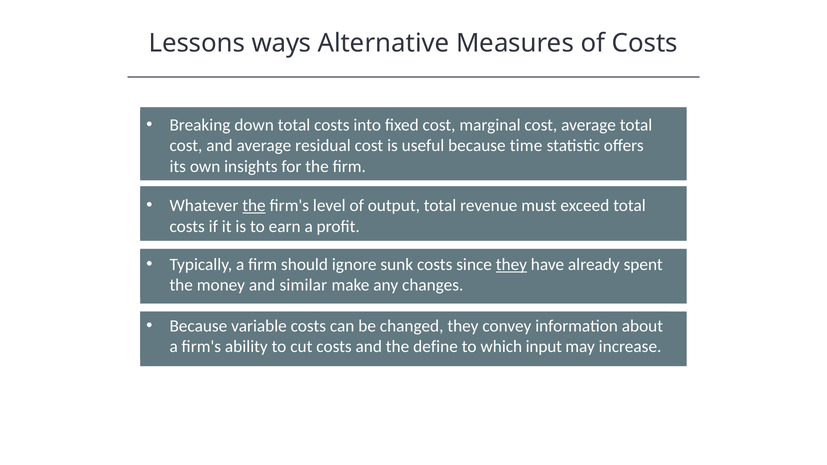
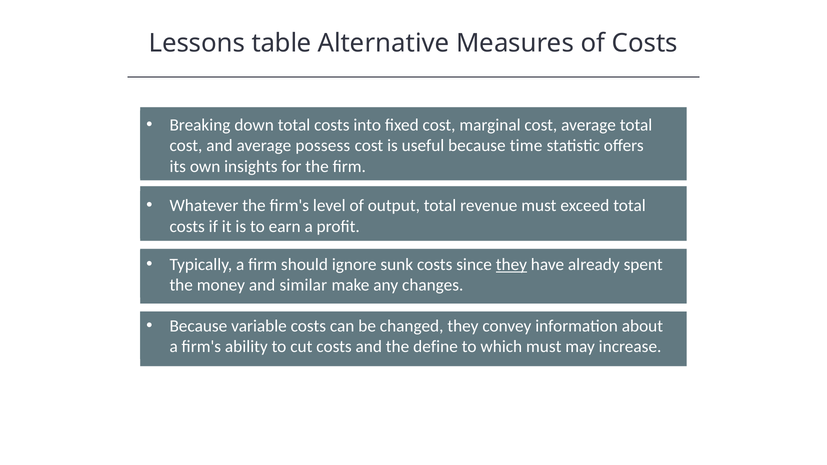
ways: ways -> table (282, 43)
residual: residual -> possess (323, 146)
the underline: present -> none (254, 206)
which input: input -> must (544, 347)
